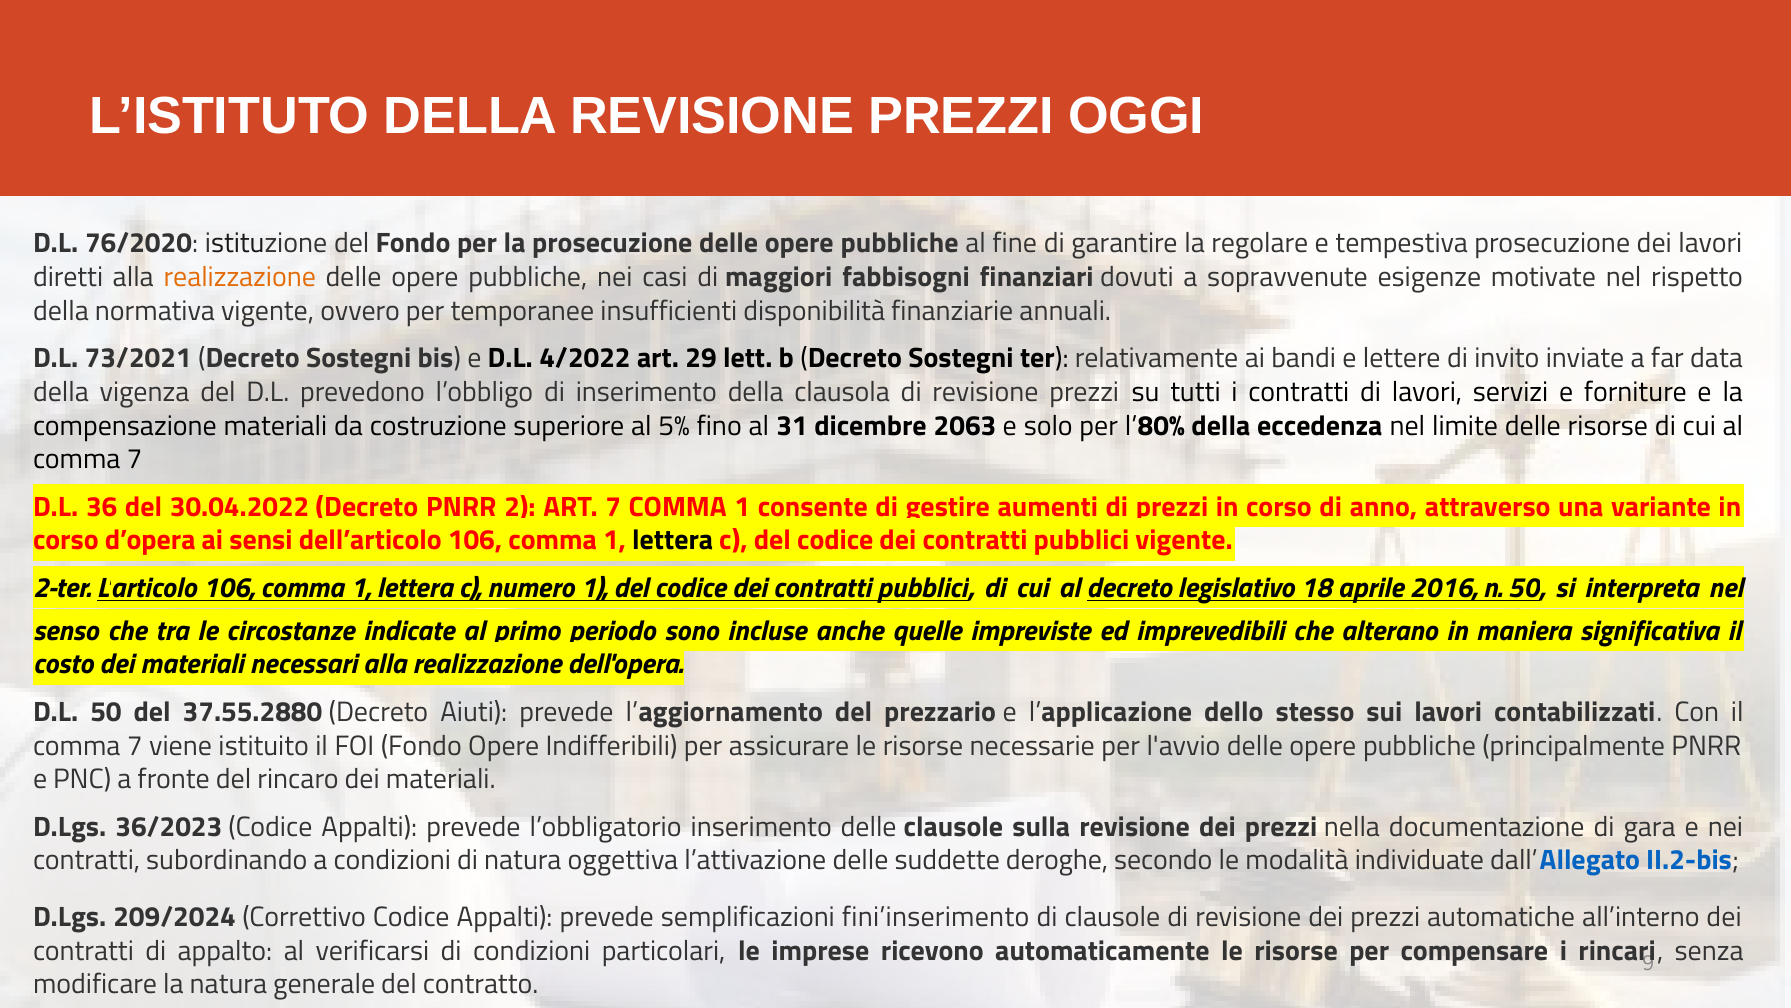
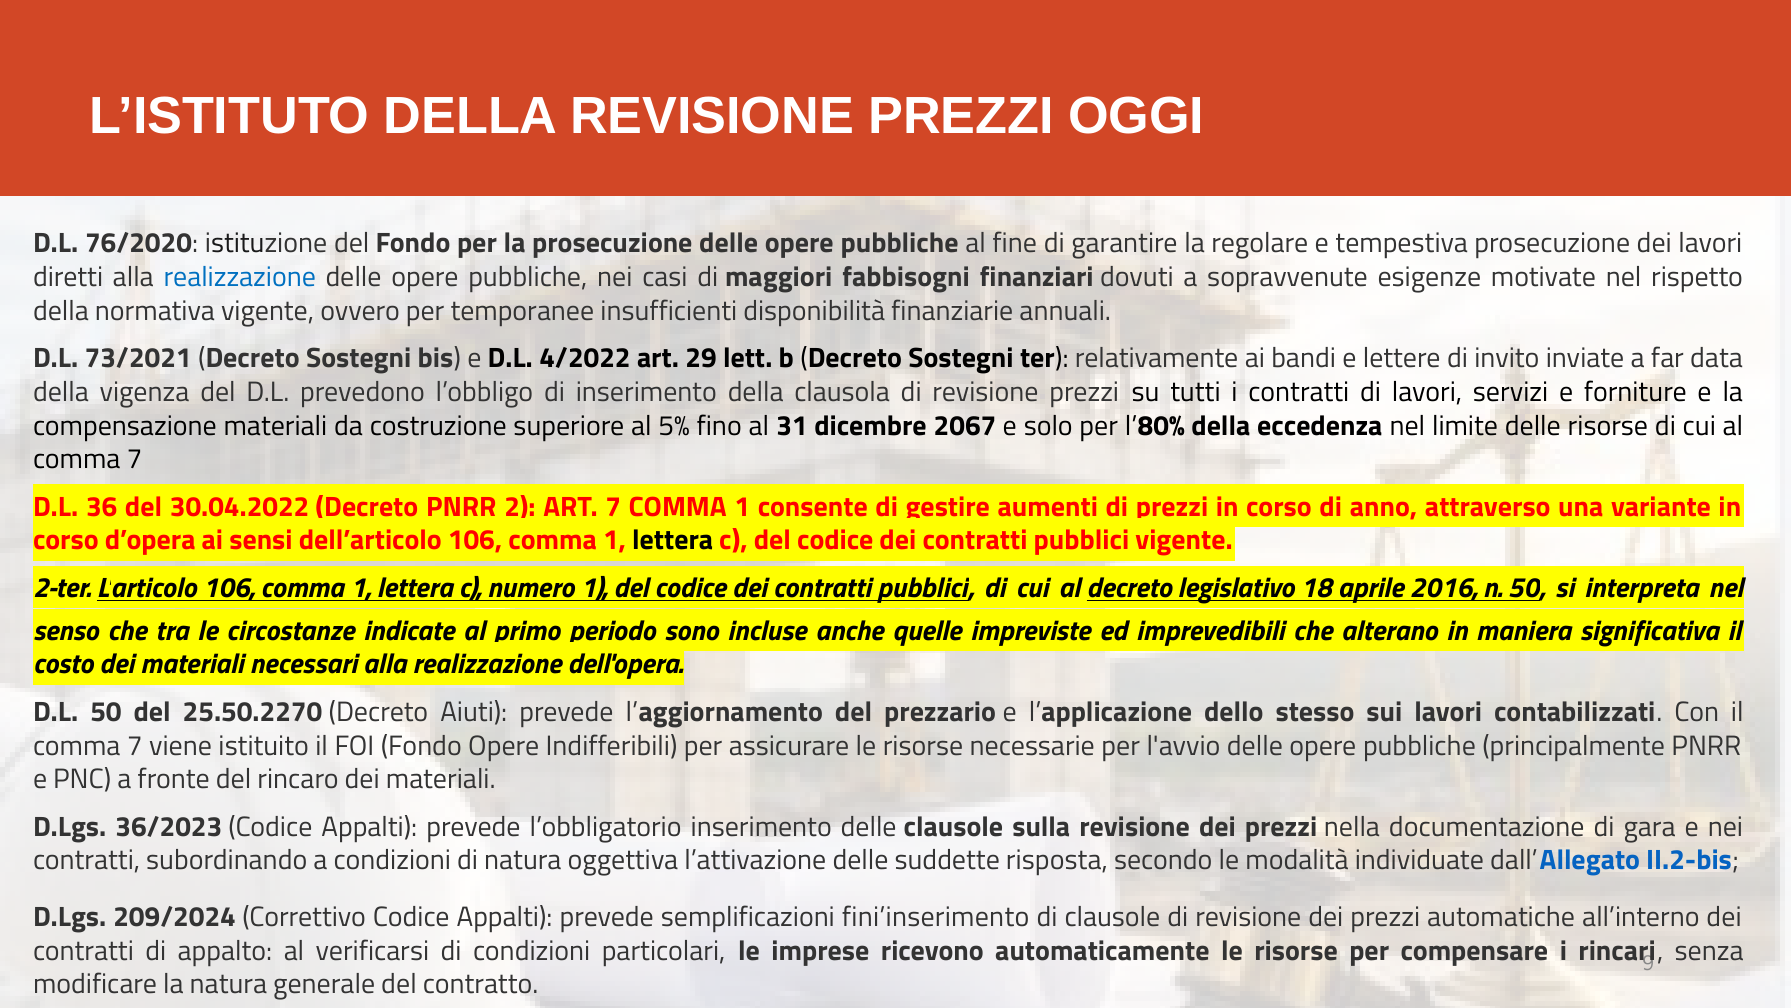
realizzazione colour: orange -> blue (240, 277)
2063: 2063 -> 2067 (965, 426)
37.55.2880: 37.55.2880 -> 25.50.2270 (252, 712)
deroghe: deroghe -> risposta (1057, 860)
